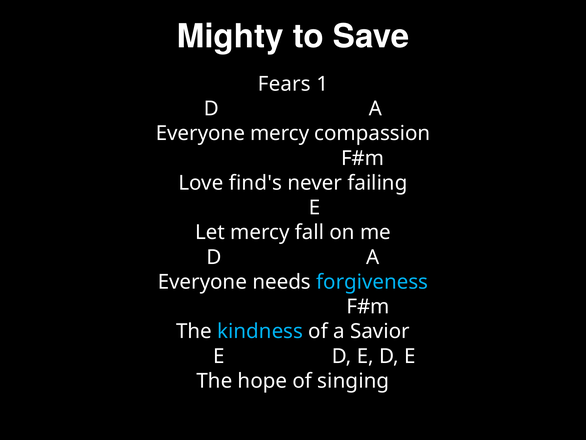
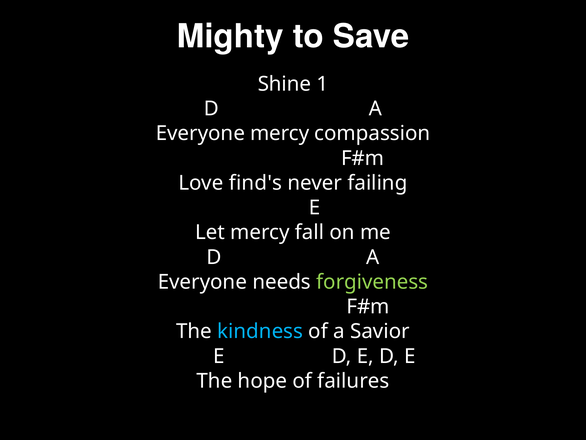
Fears: Fears -> Shine (284, 84)
forgiveness colour: light blue -> light green (372, 282)
singing: singing -> failures (353, 381)
